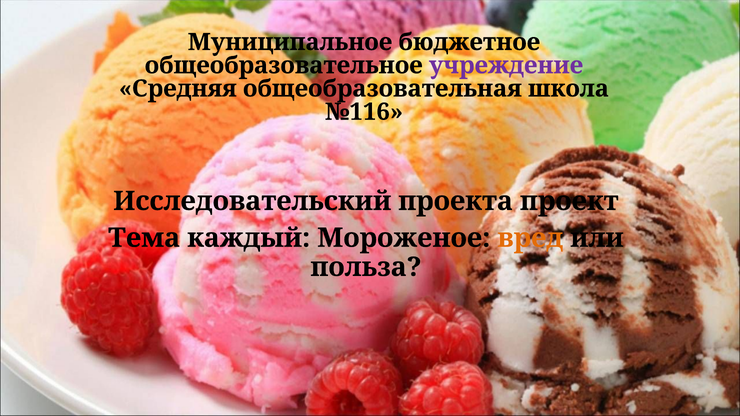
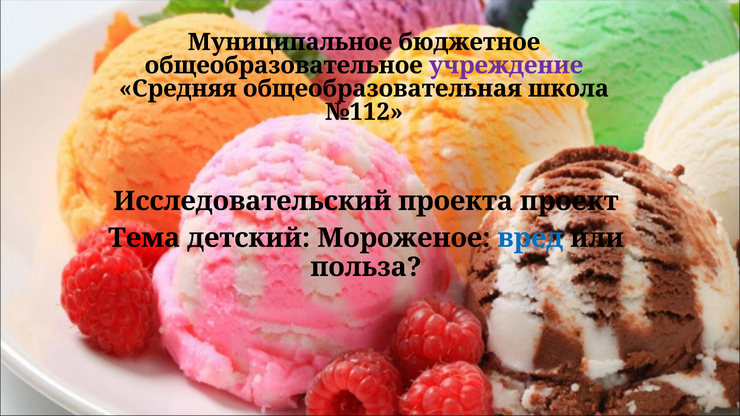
№116: №116 -> №112 (364, 112)
каждый: каждый -> детский (249, 238)
вред colour: orange -> blue (530, 238)
